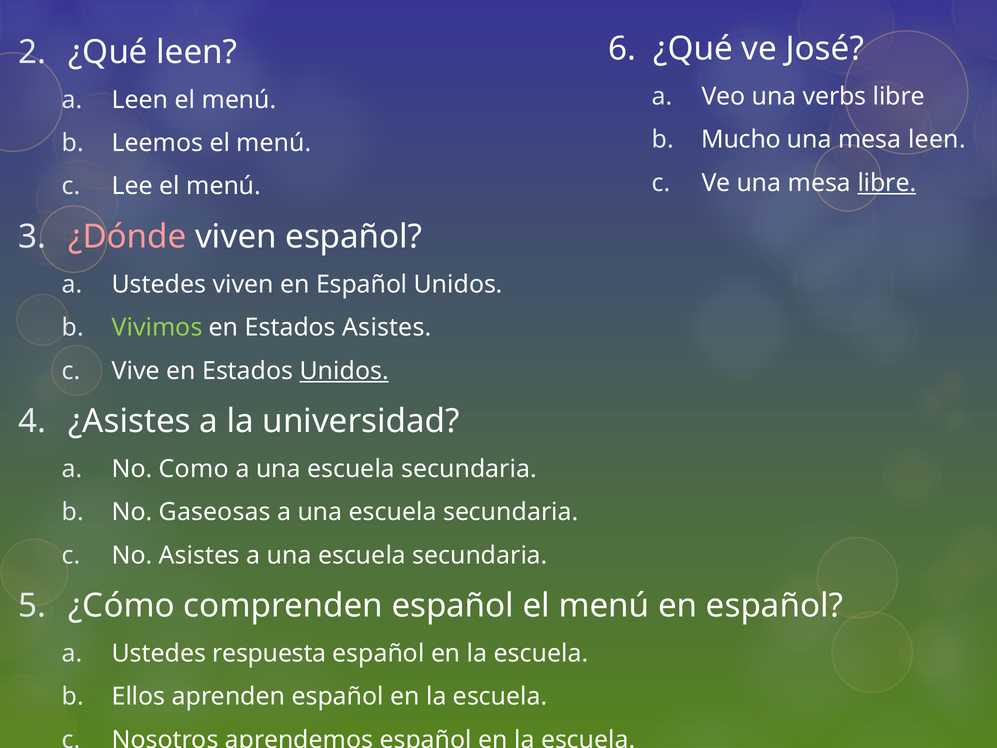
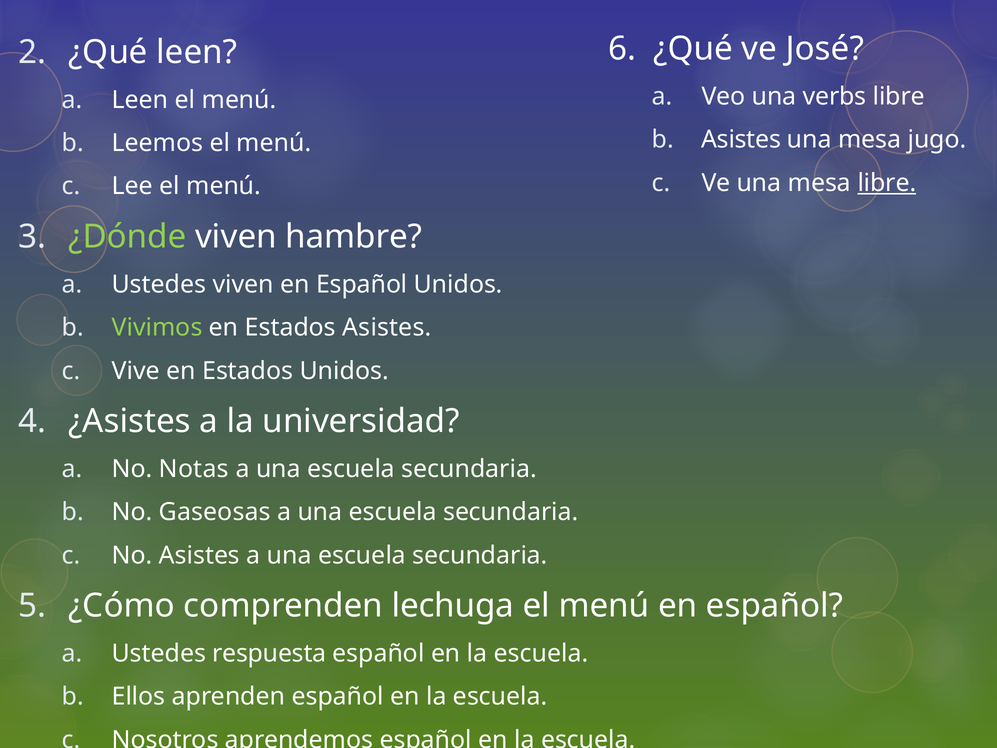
Mucho: Mucho -> Asistes (741, 140)
mesa leen: leen -> jugo (937, 140)
¿Dónde colour: pink -> light green (127, 237)
viven español: español -> hambre (354, 237)
Unidos underline: present -> none (344, 371)
Como: Como -> Notas (194, 469)
comprenden español: español -> lechuga (453, 606)
